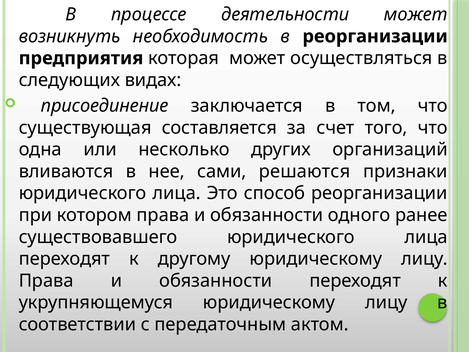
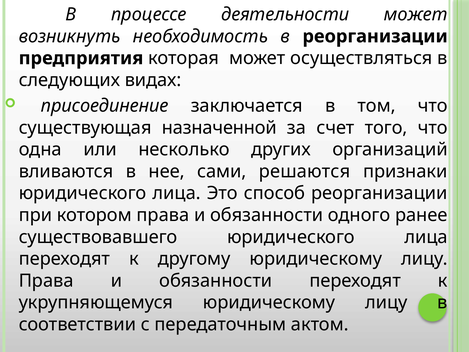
составляется: составляется -> назначенной (219, 128)
